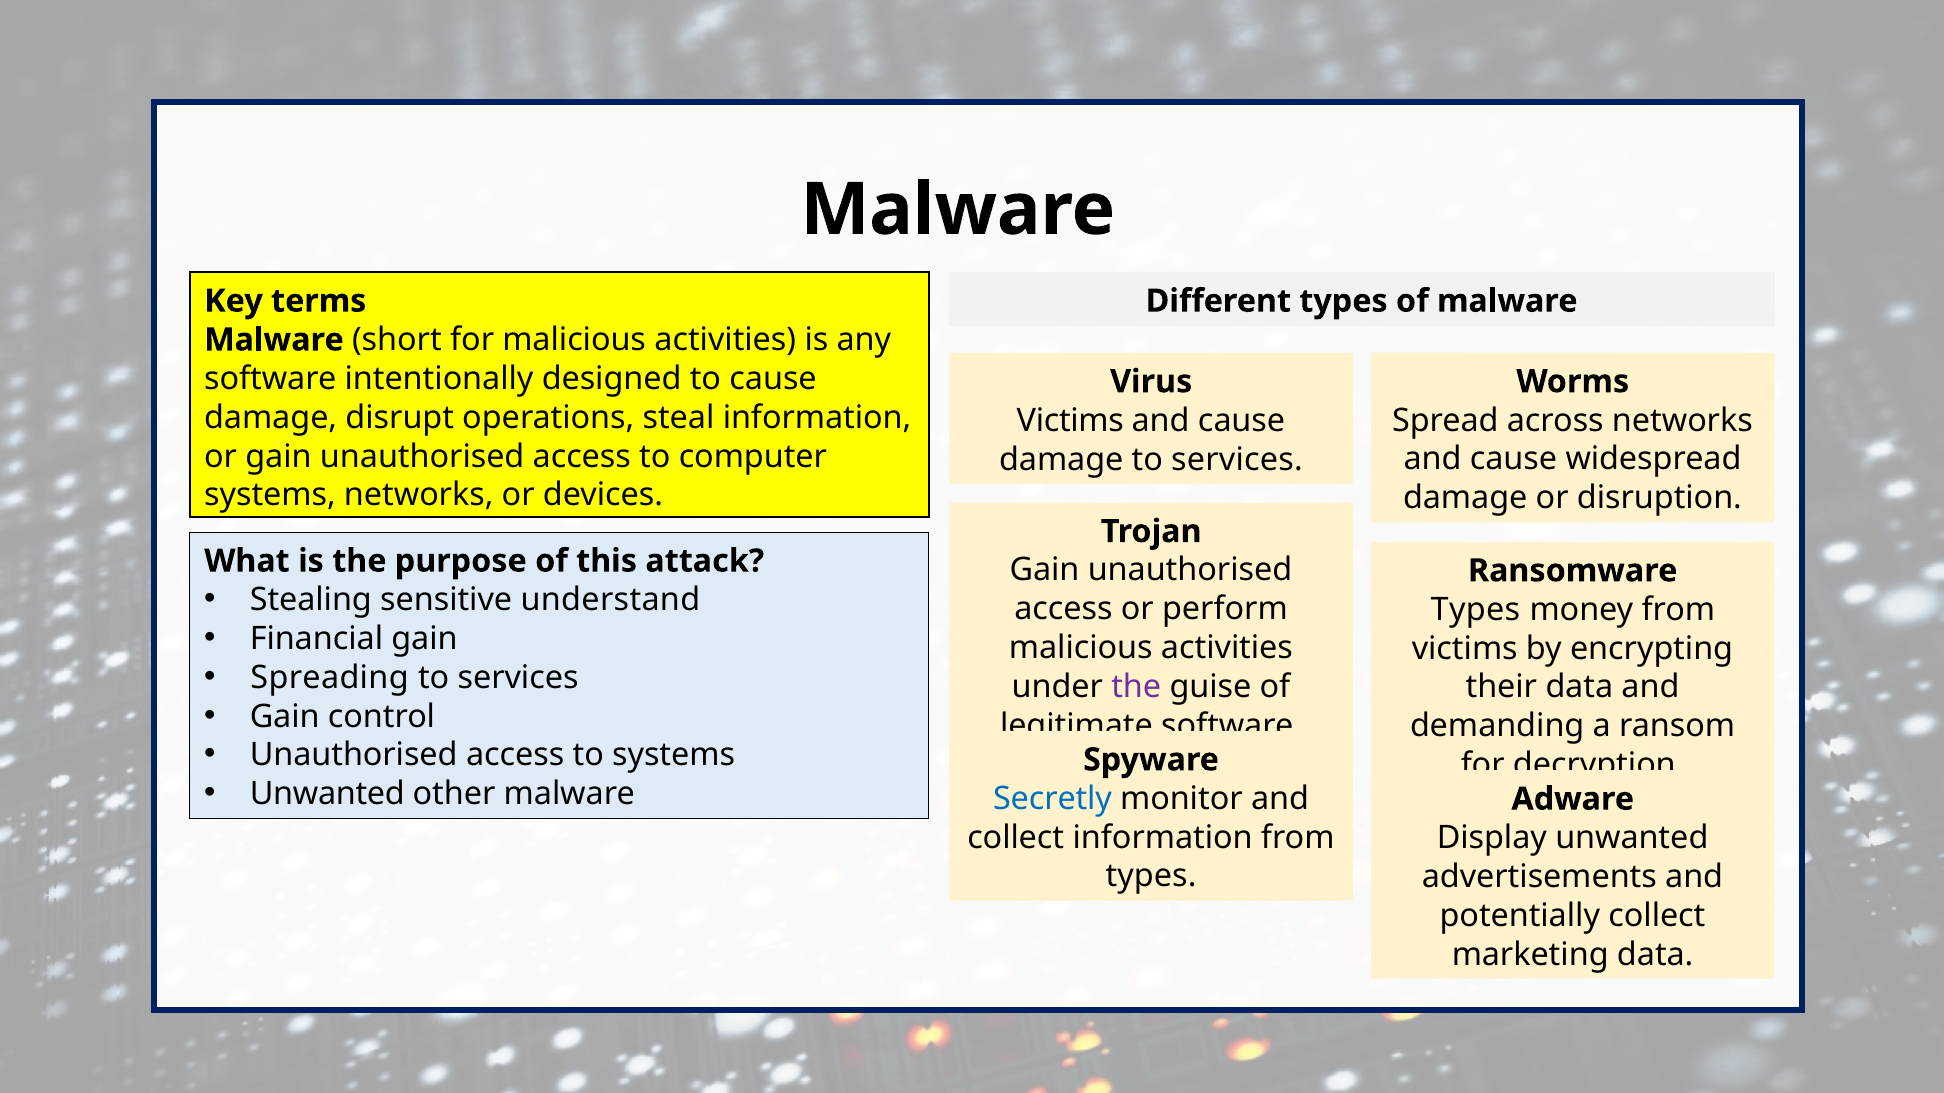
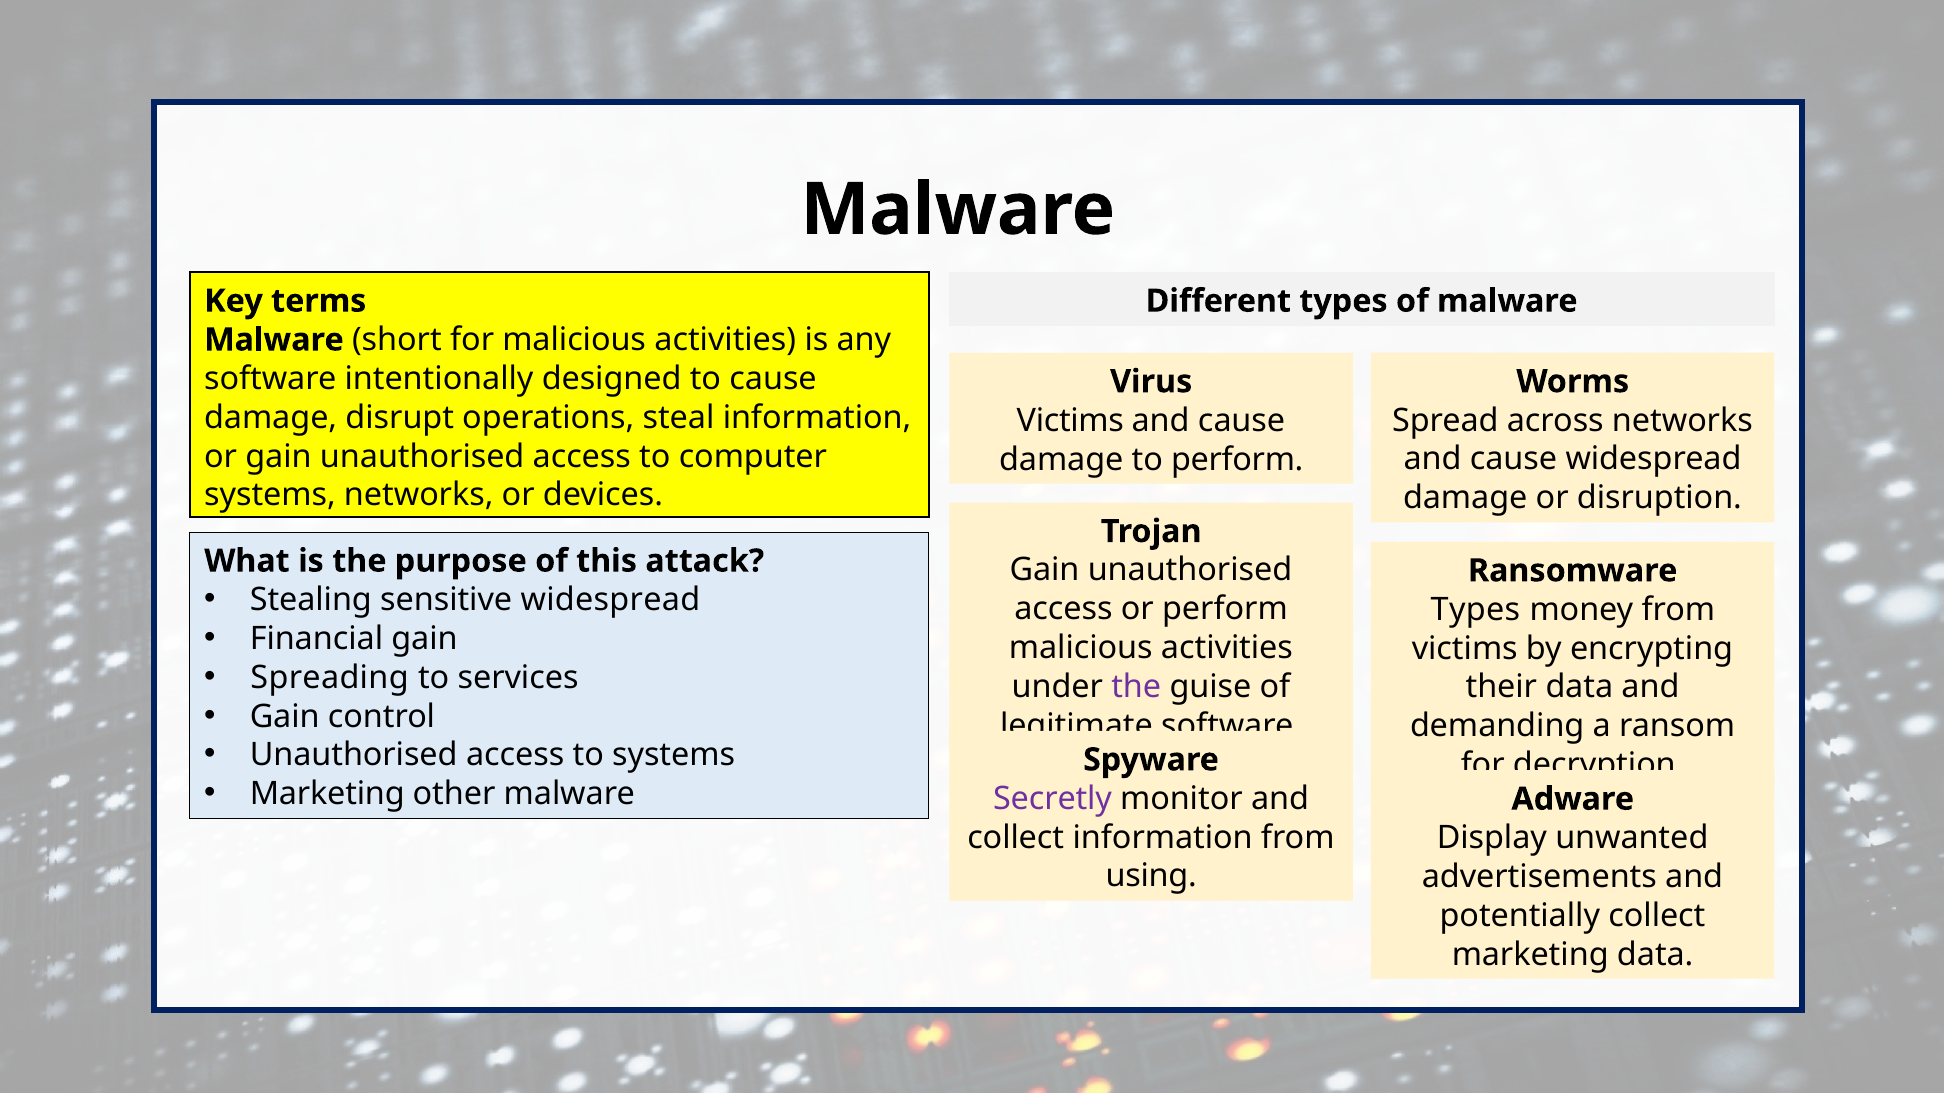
damage to services: services -> perform (1237, 460)
sensitive understand: understand -> widespread (610, 600)
Unwanted: Unwanted -> Marketing (327, 794)
Secretly colour: blue -> purple (1053, 799)
types: types -> using (1151, 877)
